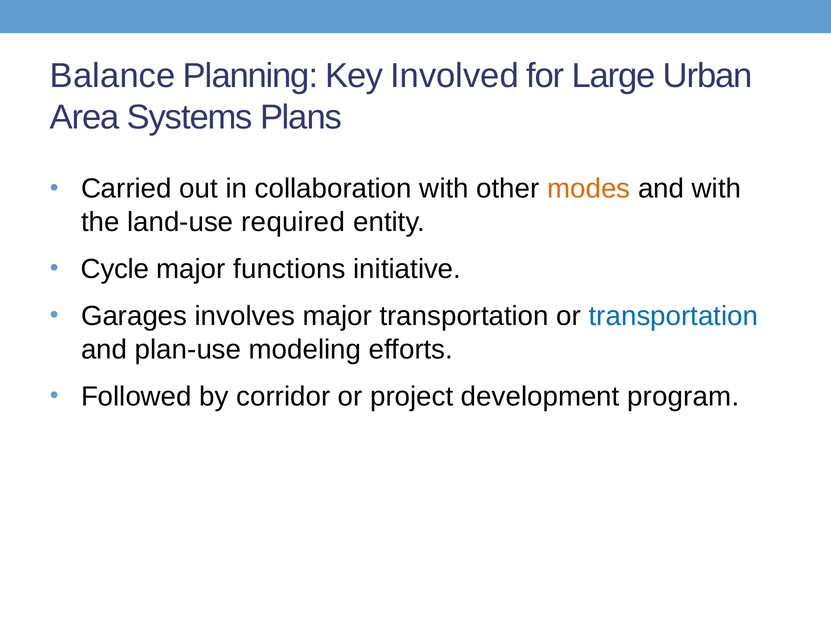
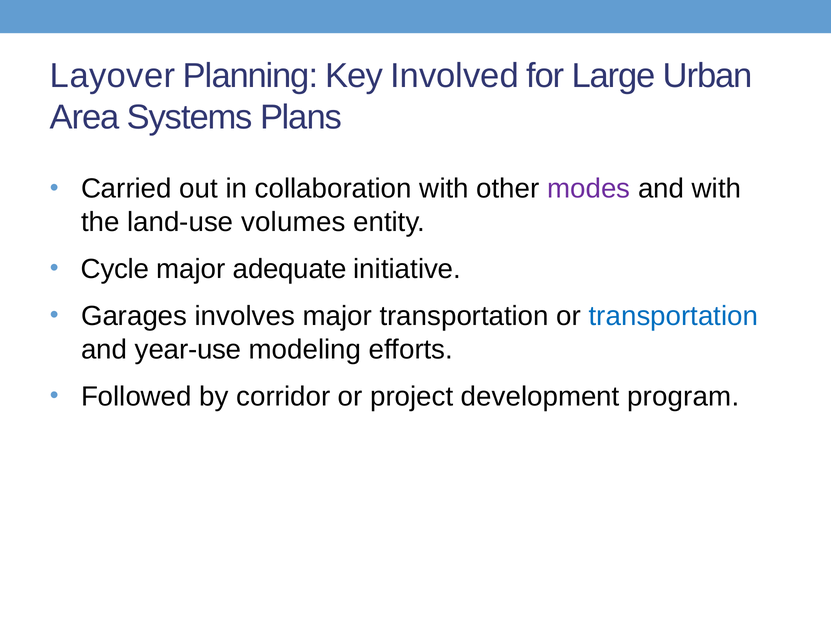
Balance: Balance -> Layover (113, 76)
modes colour: orange -> purple (589, 189)
required: required -> volumes (293, 222)
functions: functions -> adequate (290, 269)
plan-use: plan-use -> year-use (188, 350)
